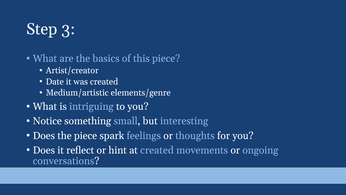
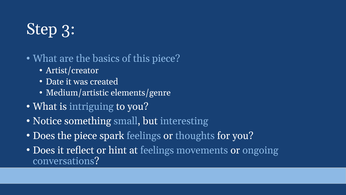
at created: created -> feelings (157, 150)
